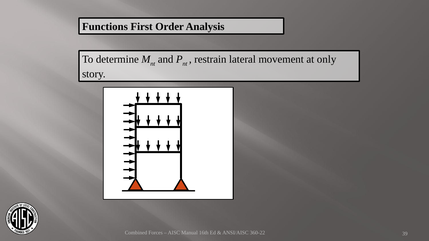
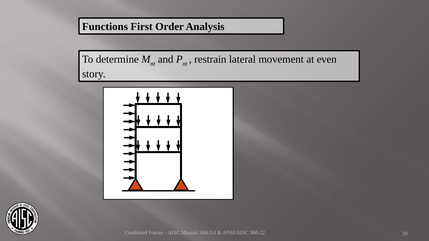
only: only -> even (327, 60)
